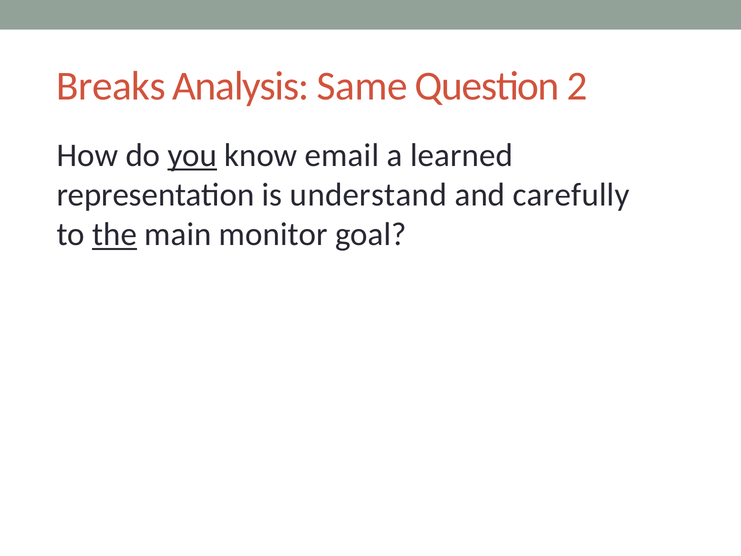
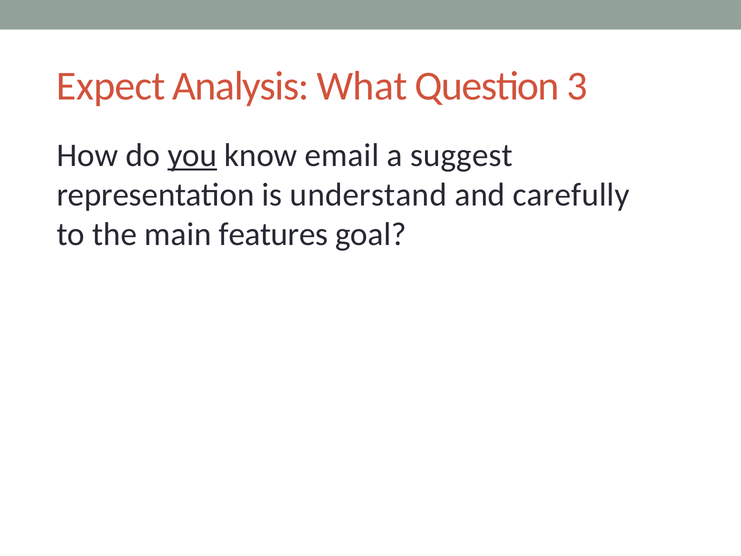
Breaks: Breaks -> Expect (111, 86)
Same: Same -> What (362, 86)
2: 2 -> 3 (577, 86)
learned: learned -> suggest (462, 155)
the underline: present -> none (115, 235)
monitor: monitor -> features (273, 235)
